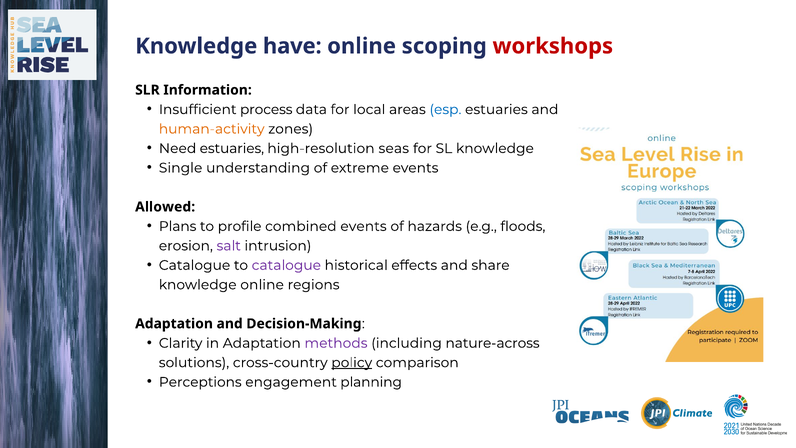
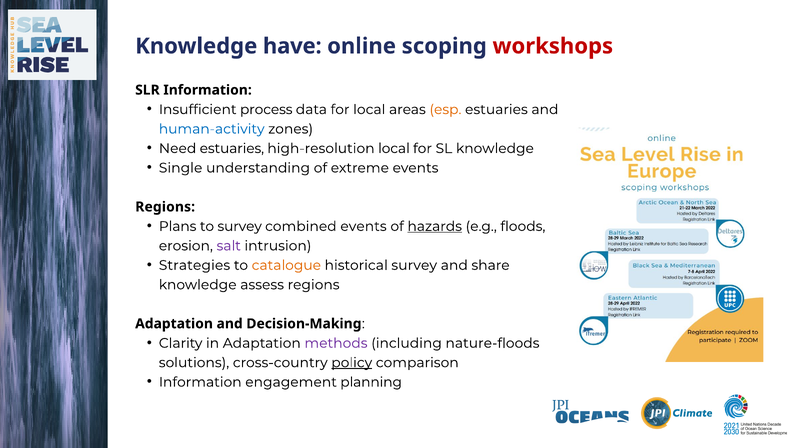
esp colour: blue -> orange (445, 109)
human-activity colour: orange -> blue (212, 129)
high-resolution seas: seas -> local (394, 148)
Allowed: Allowed -> Regions (165, 207)
to profile: profile -> survey (240, 226)
hazards underline: none -> present (435, 226)
Catalogue: Catalogue -> Strategies (194, 265)
catalogue colour: purple -> orange (286, 265)
historical effects: effects -> survey (414, 265)
knowledge online: online -> assess (262, 285)
nature-across: nature-across -> nature-floods (492, 343)
Perceptions: Perceptions -> Information (200, 382)
